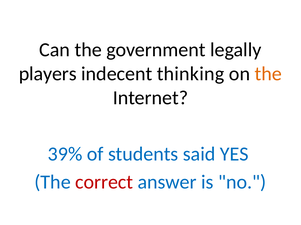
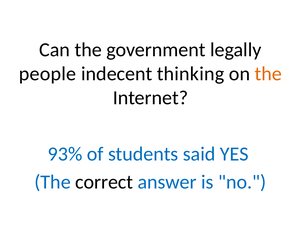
players: players -> people (48, 74)
39%: 39% -> 93% (65, 154)
correct colour: red -> black (104, 183)
